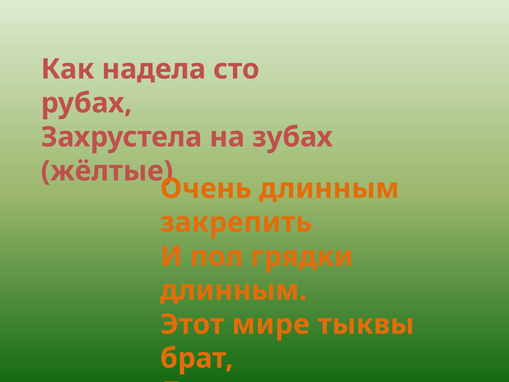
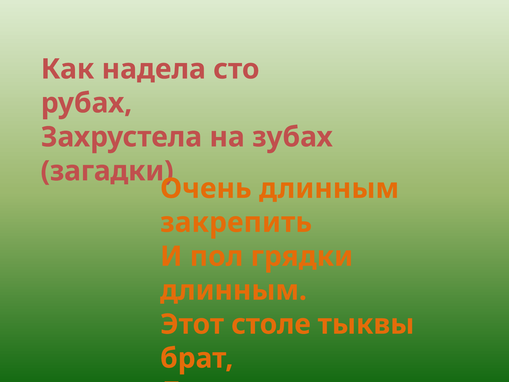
жёлтые: жёлтые -> загадки (107, 171)
мире: мире -> столе (271, 324)
